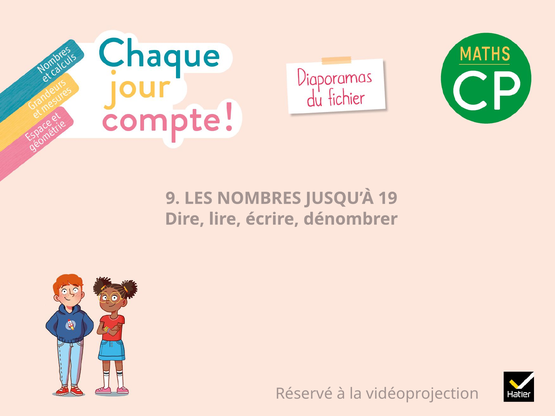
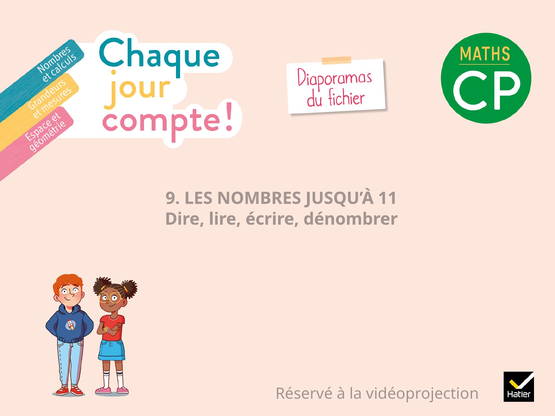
19: 19 -> 11 (388, 198)
